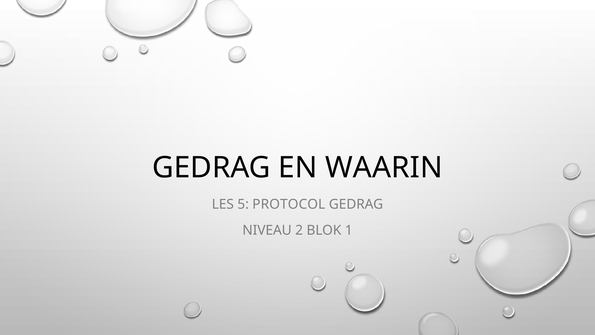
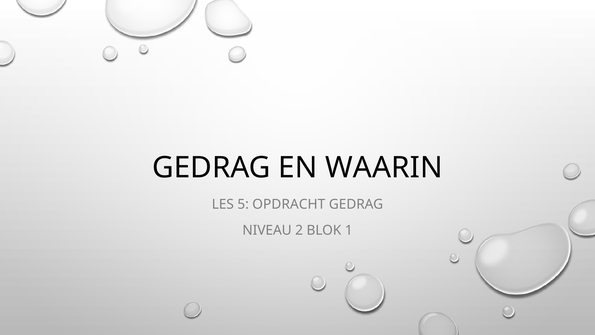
PROTOCOL: PROTOCOL -> OPDRACHT (289, 204)
